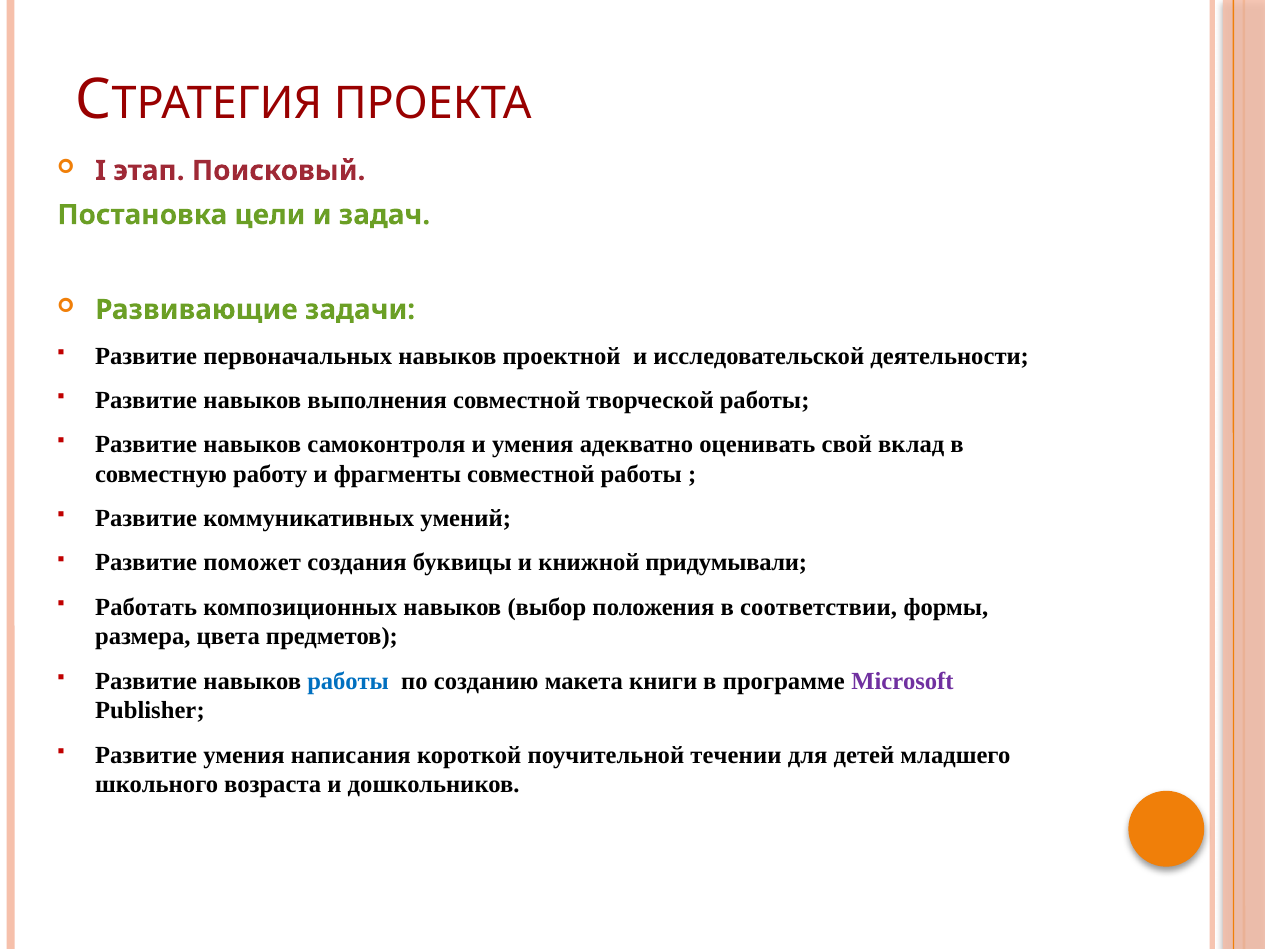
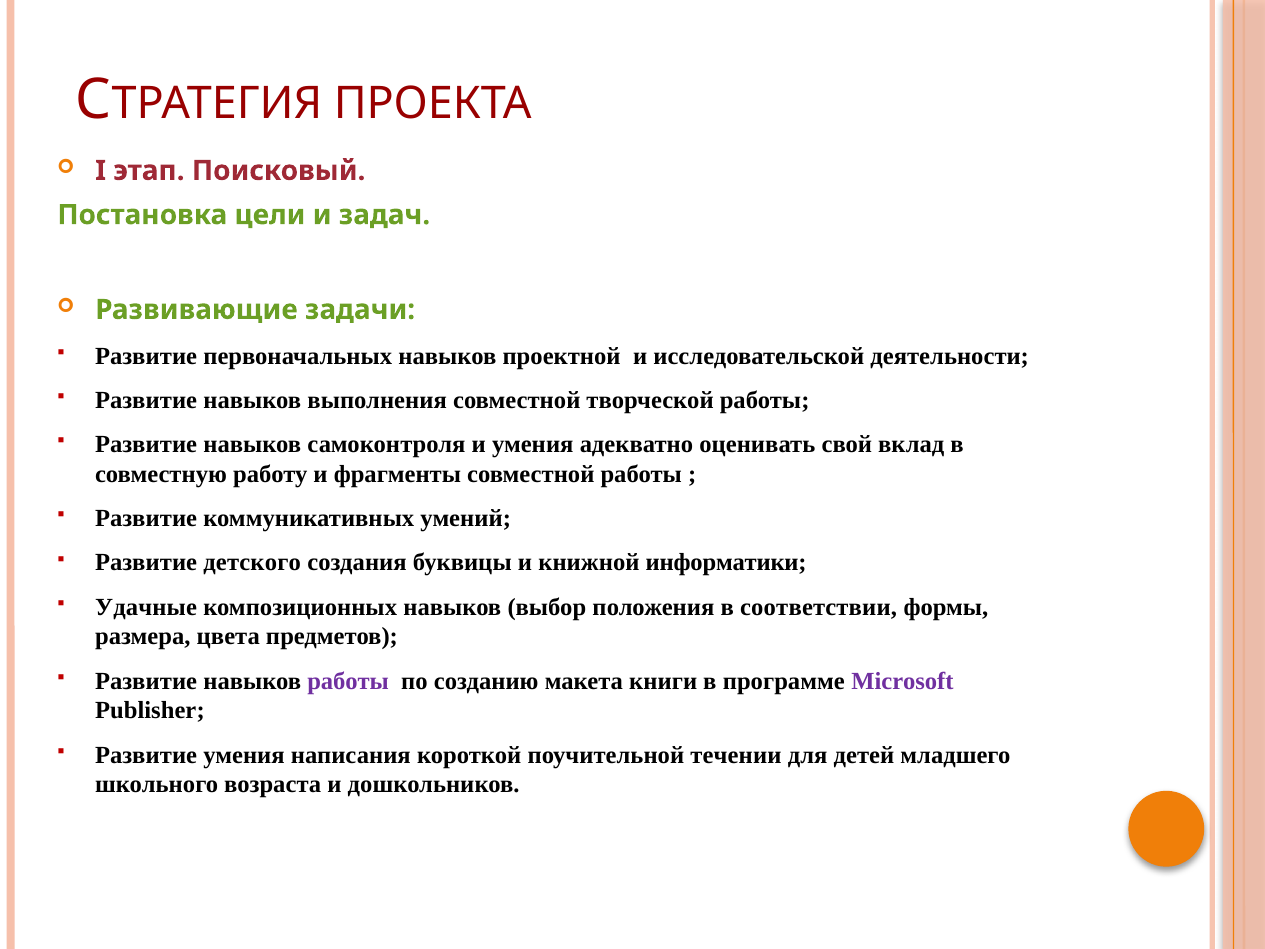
поможет: поможет -> детского (252, 563)
придумывали: придумывали -> информатики (726, 563)
Работать: Работать -> Удачные (146, 607)
работы colour: blue -> purple (348, 681)
